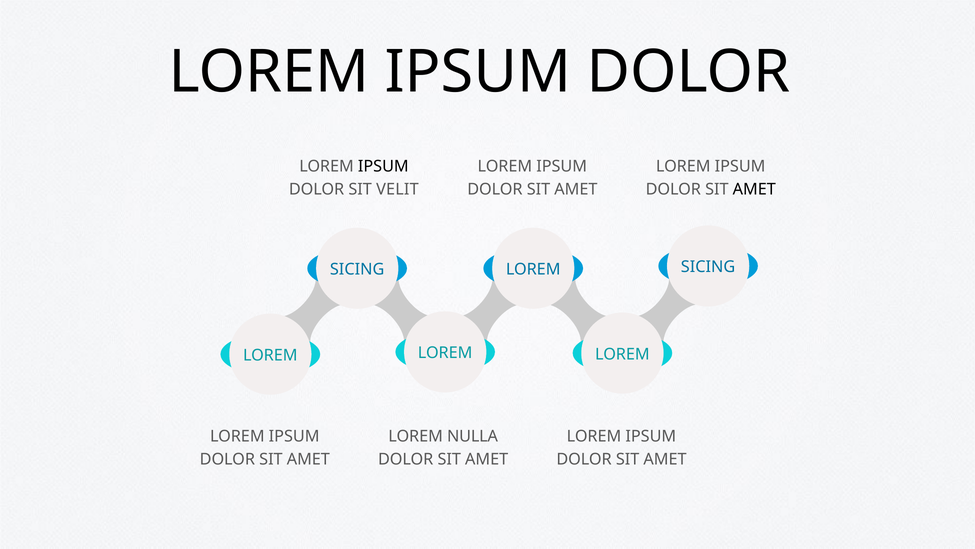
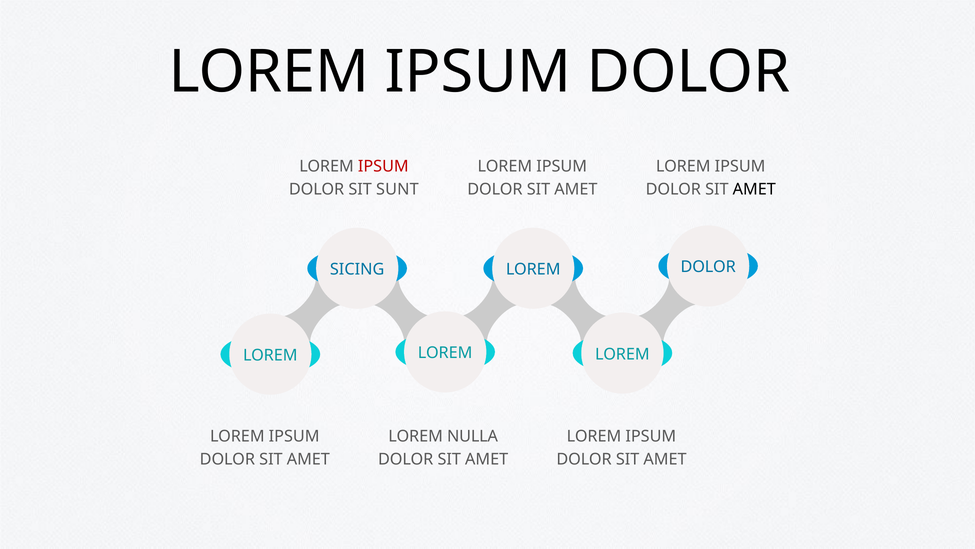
IPSUM colour: black -> red (383, 166)
VELIT: VELIT -> SUNT (397, 189)
SICING: SICING -> DOLOR (708, 267)
